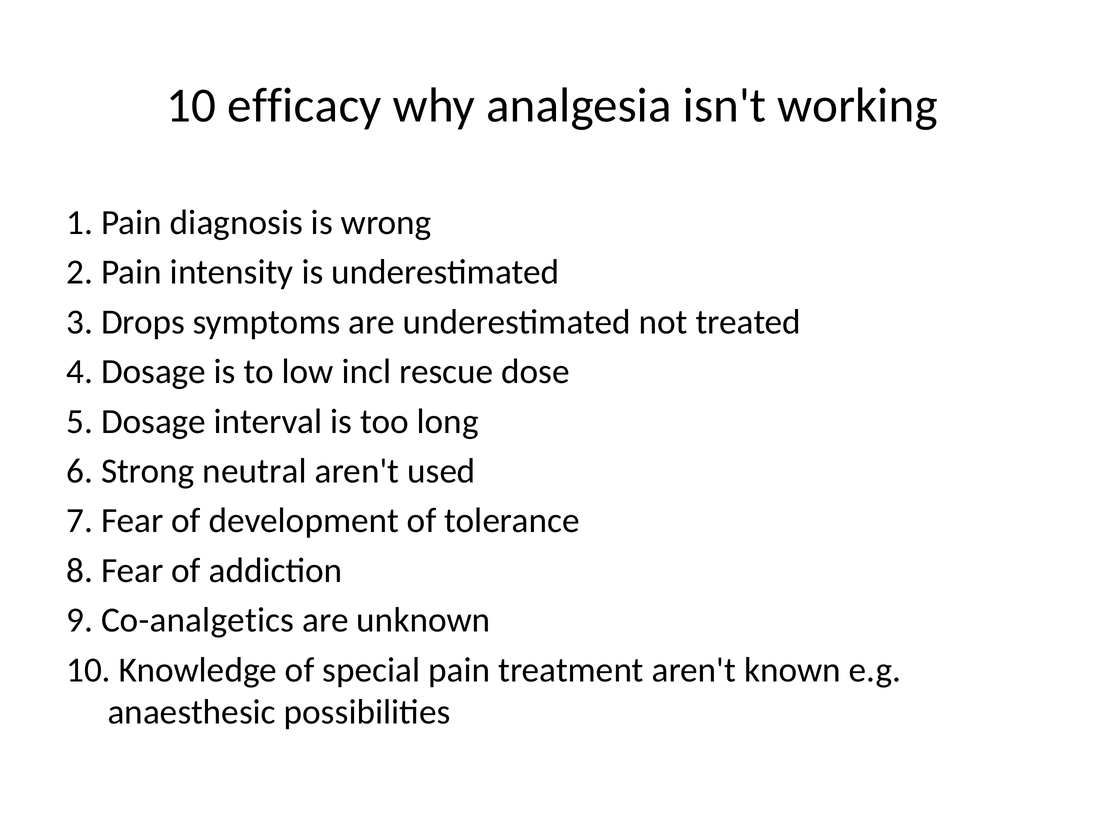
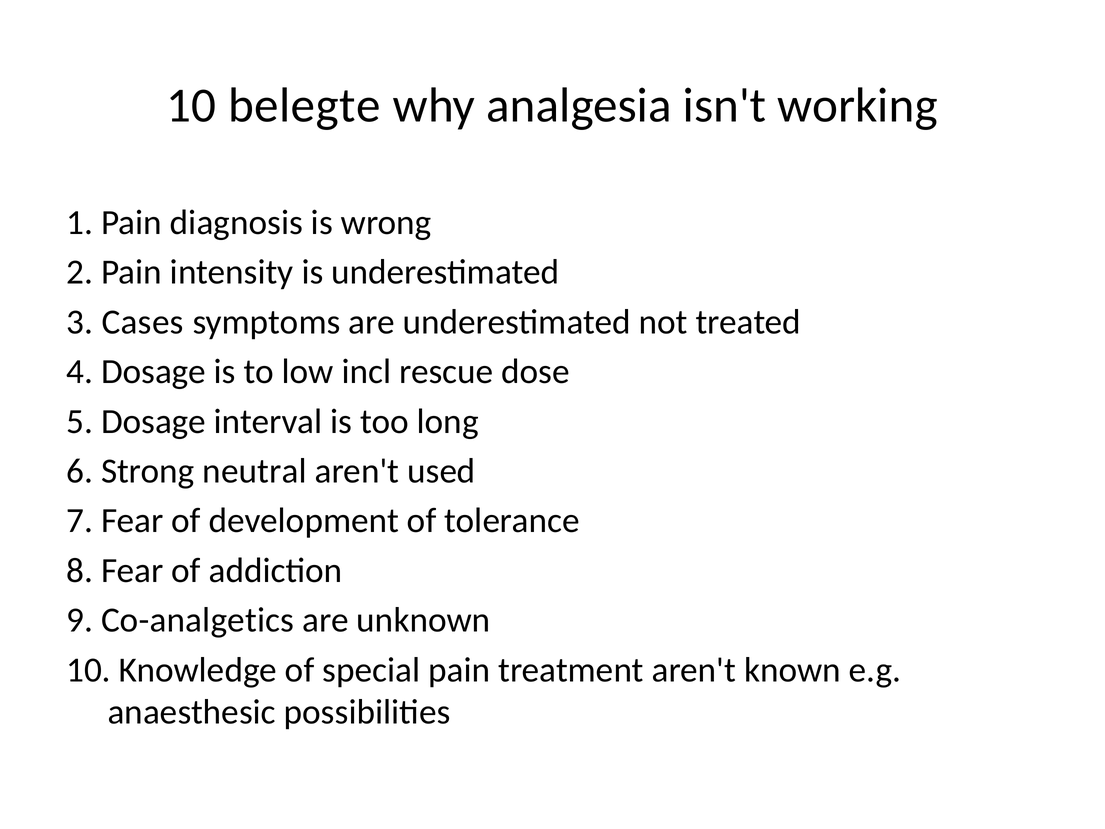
efficacy: efficacy -> belegte (304, 106)
Drops: Drops -> Cases (143, 322)
